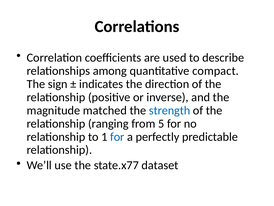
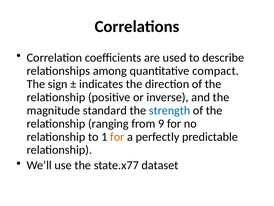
matched: matched -> standard (105, 110)
5: 5 -> 9 (161, 123)
for colour: blue -> orange (117, 136)
